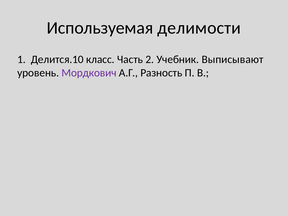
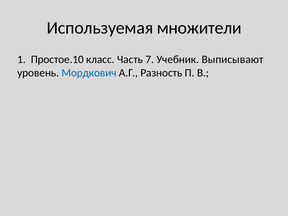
делимости: делимости -> множители (199, 28)
Делится.10: Делится.10 -> Простое.10 (57, 59)
2: 2 -> 7 (150, 59)
Мордкович colour: purple -> blue (89, 73)
